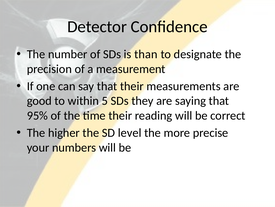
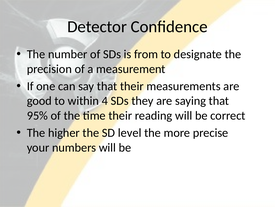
than: than -> from (146, 54)
5: 5 -> 4 (105, 101)
